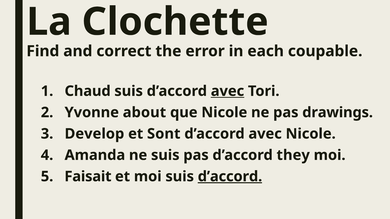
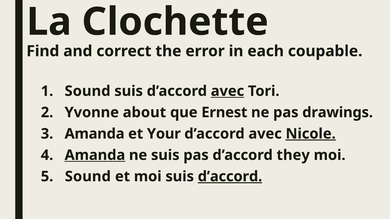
Chaud: Chaud -> Sound (88, 91)
que Nicole: Nicole -> Ernest (224, 113)
Develop: Develop -> Amanda (95, 134)
Sont: Sont -> Your (164, 134)
Nicole underline: none -> present (311, 134)
Amanda underline: none -> present (95, 155)
Faisait: Faisait -> Sound (88, 177)
